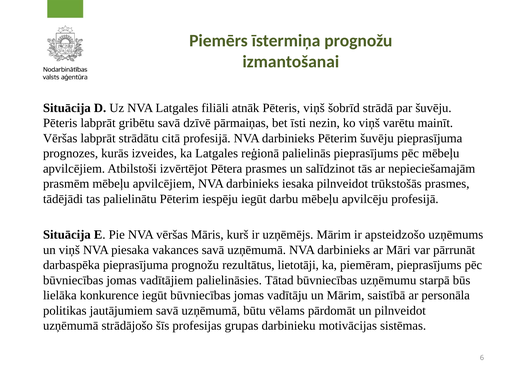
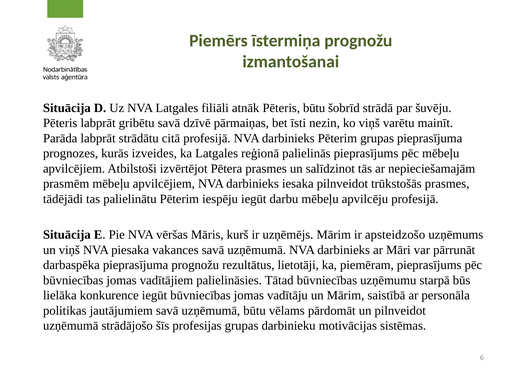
Pēteris viņš: viņš -> būtu (314, 108)
Vēršas: Vēršas -> Parāda (60, 138)
Pēterim šuvēju: šuvēju -> grupas (377, 138)
